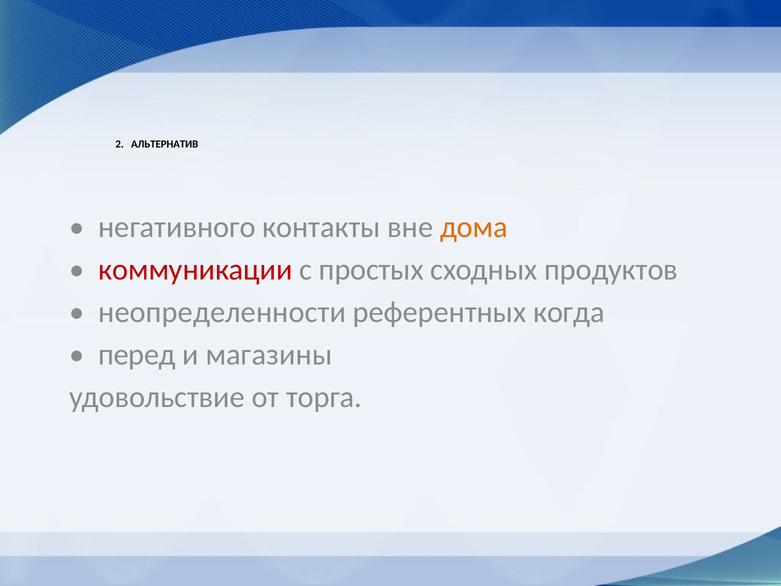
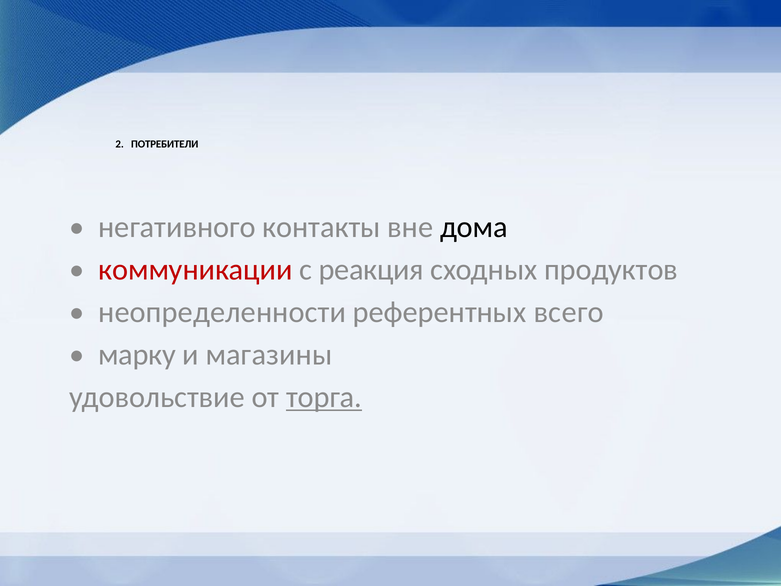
АЛЬТЕРНАТИВ: АЛЬТЕРНАТИВ -> ПОТРЕБИТЕЛИ (165, 144)
дома colour: orange -> black (474, 227)
простых: простых -> реакция (371, 270)
когда: когда -> всего (569, 312)
перед: перед -> марку (137, 355)
торга underline: none -> present (324, 397)
